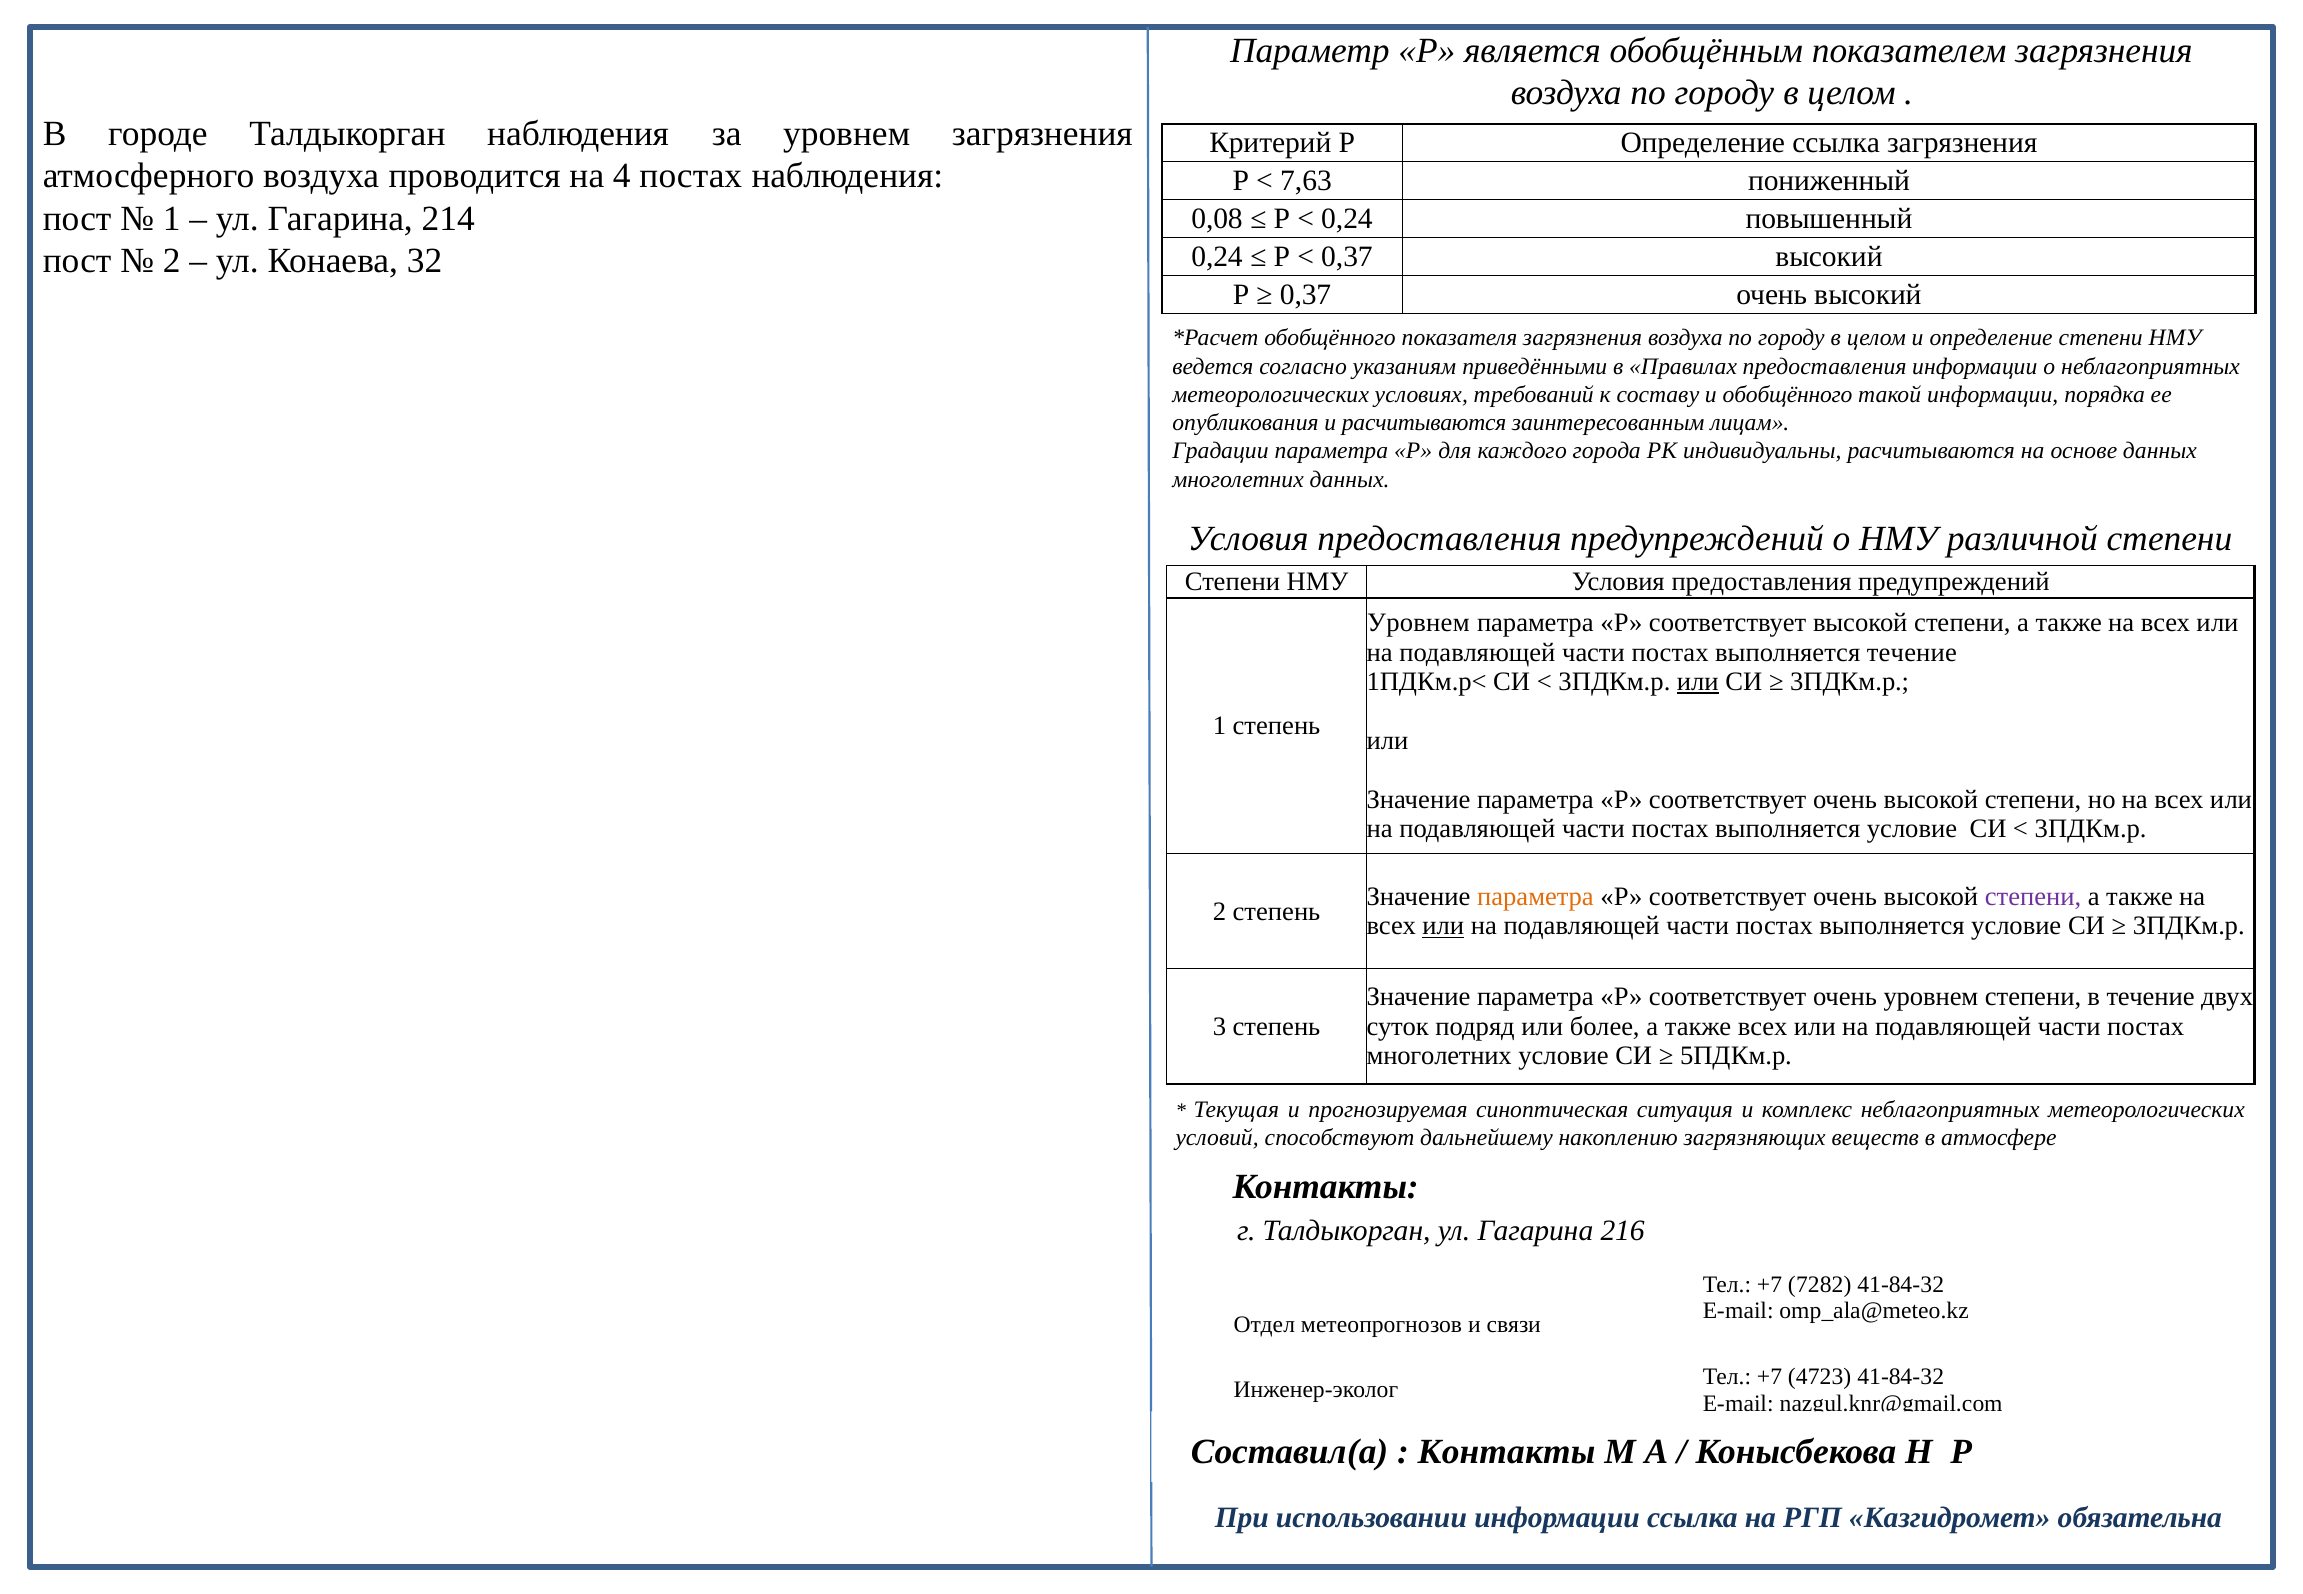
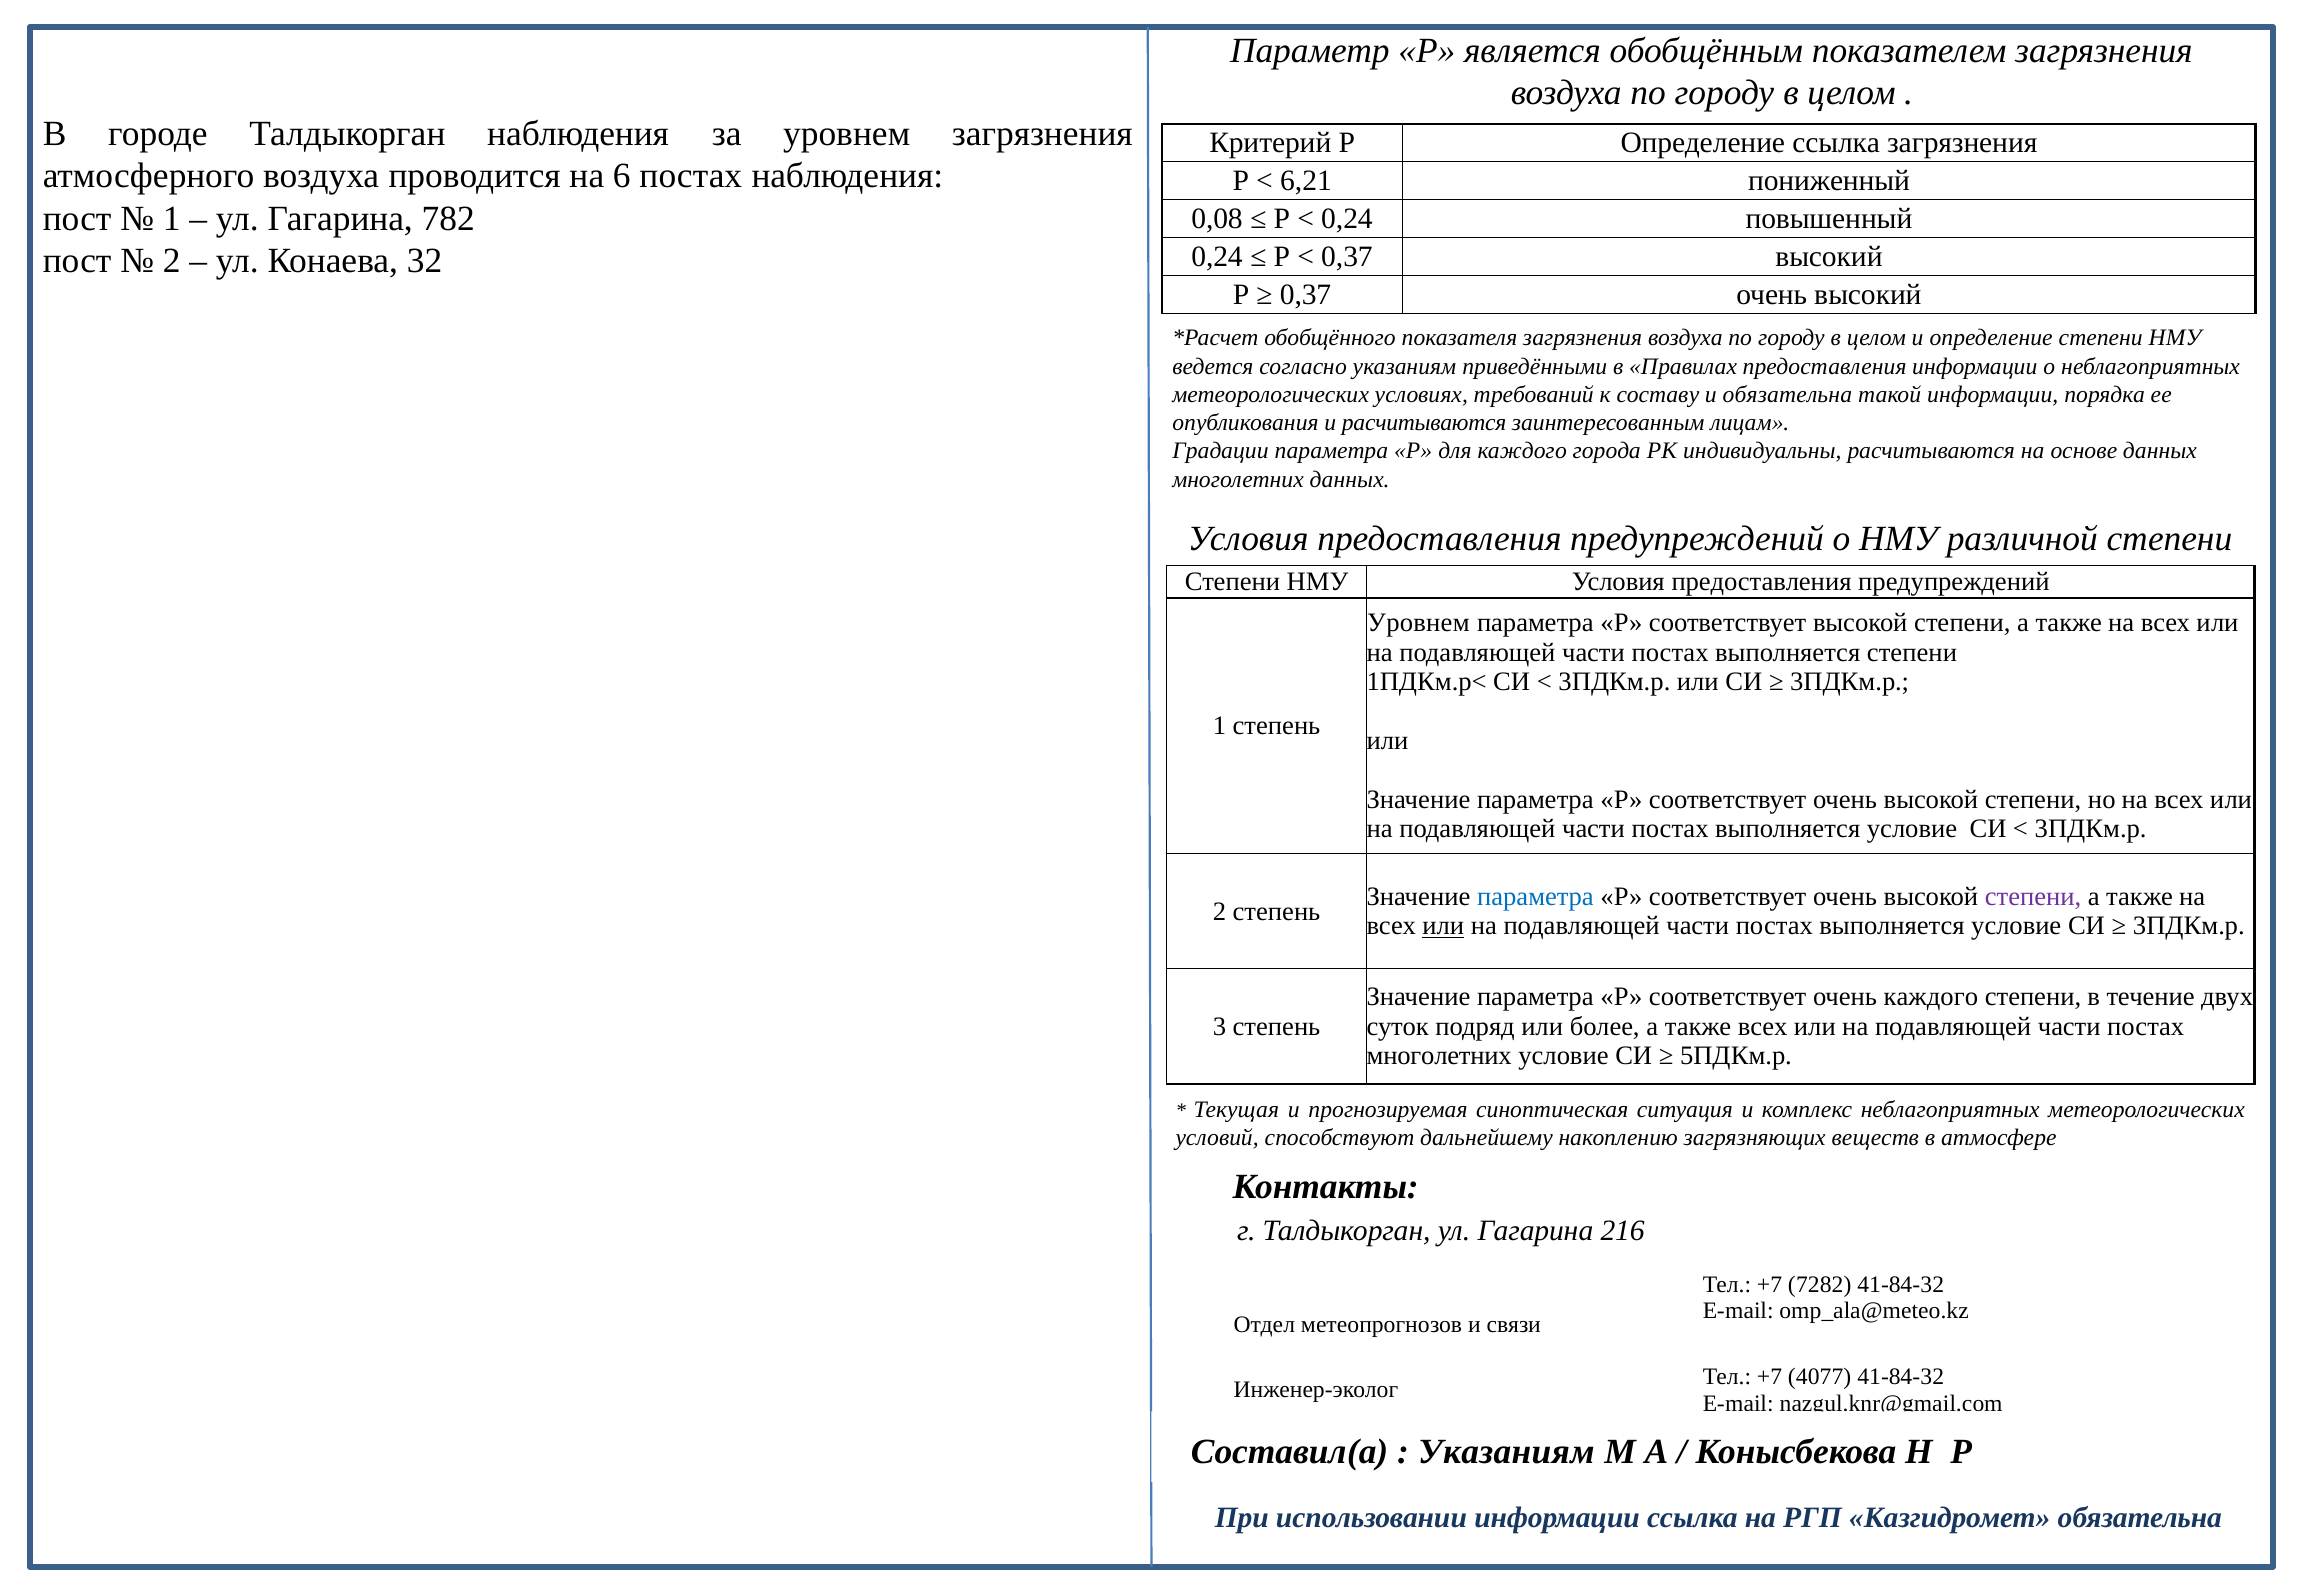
4: 4 -> 6 (622, 176)
7,63: 7,63 -> 6,21 (1306, 181)
214: 214 -> 782 (448, 219)
и обобщённого: обобщённого -> обязательна (1787, 395)
выполняется течение: течение -> степени (1912, 652)
или underline: present -> none (1698, 682)
параметра colour: orange -> blue (1535, 897)
очень уровнем: уровнем -> каждого (1931, 997)
4723: 4723 -> 4077 (1820, 1377)
Контакты: Контакты -> Указаниям (1506, 1452)
